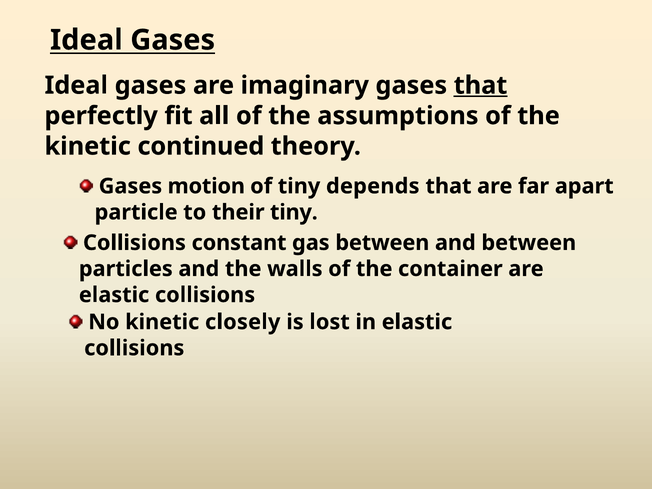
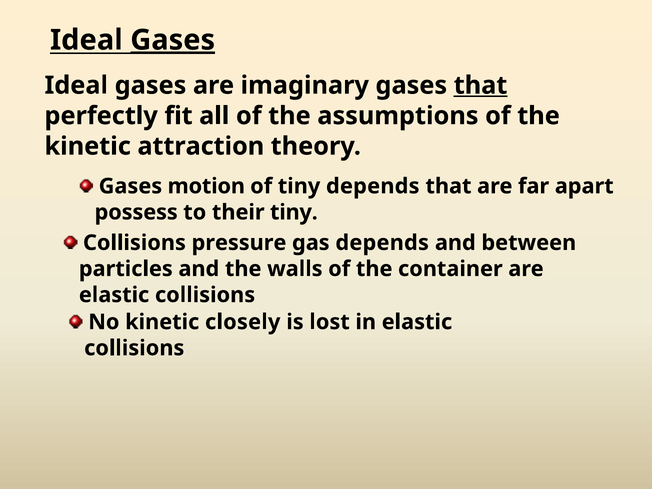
Gases underline: none -> present (173, 40)
continued: continued -> attraction (201, 146)
particle: particle -> possess (136, 212)
constant: constant -> pressure (239, 243)
gas between: between -> depends (382, 243)
